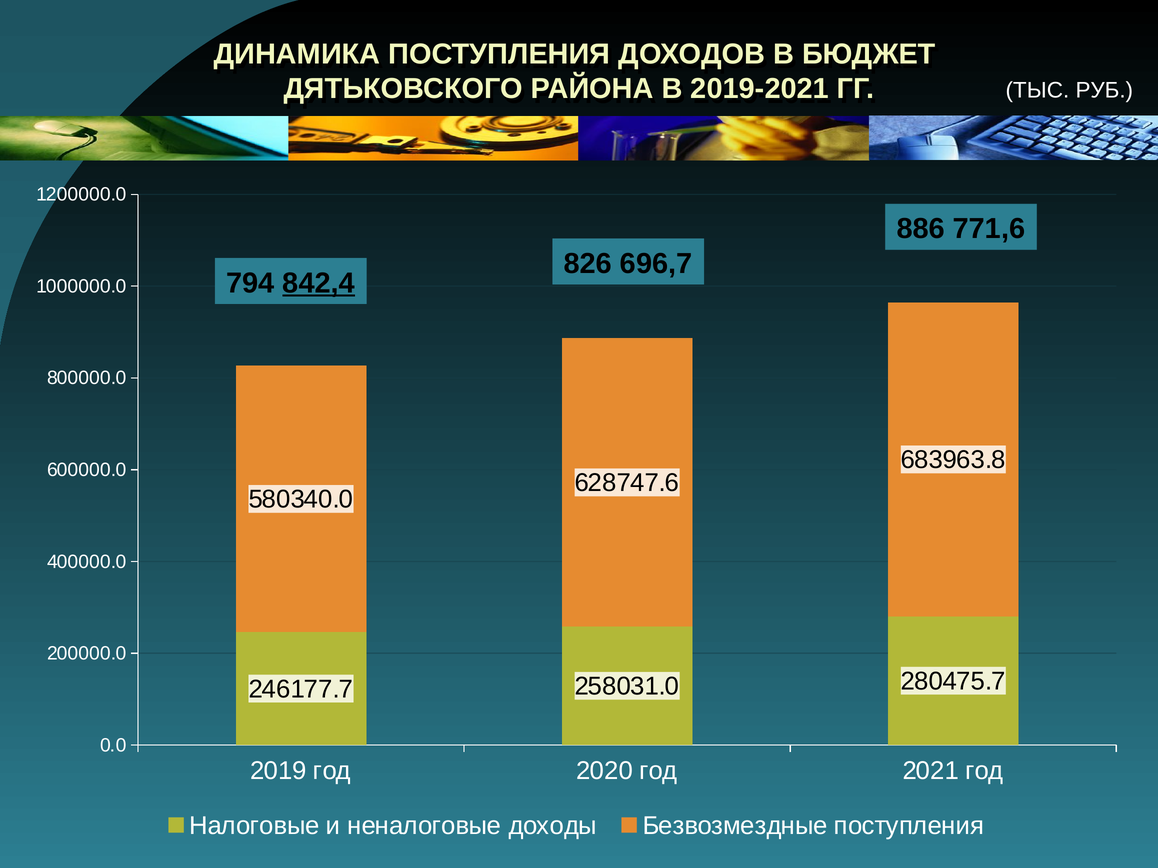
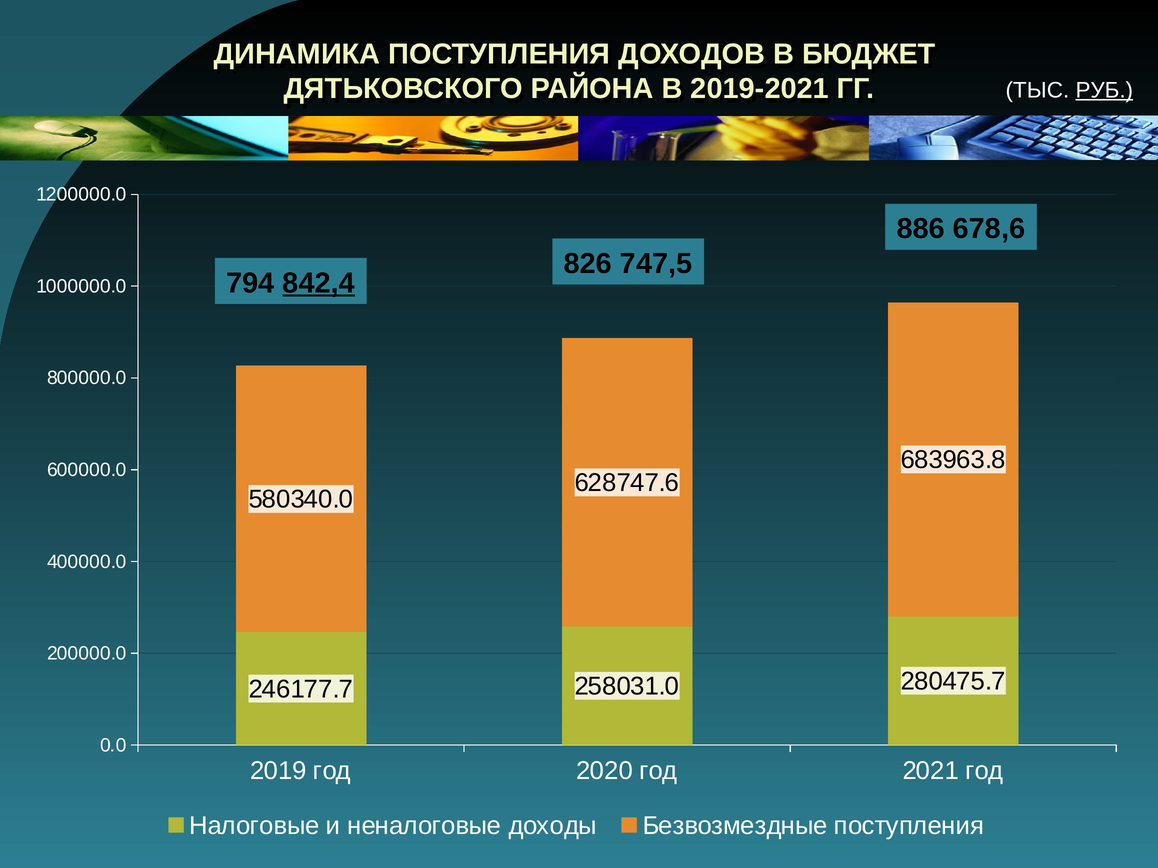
РУБ underline: none -> present (1104, 90)
771,6: 771,6 -> 678,6 (989, 229)
696,7: 696,7 -> 747,5 (656, 264)
